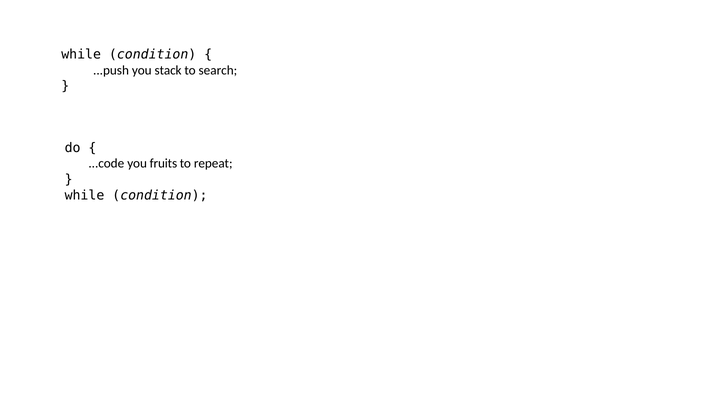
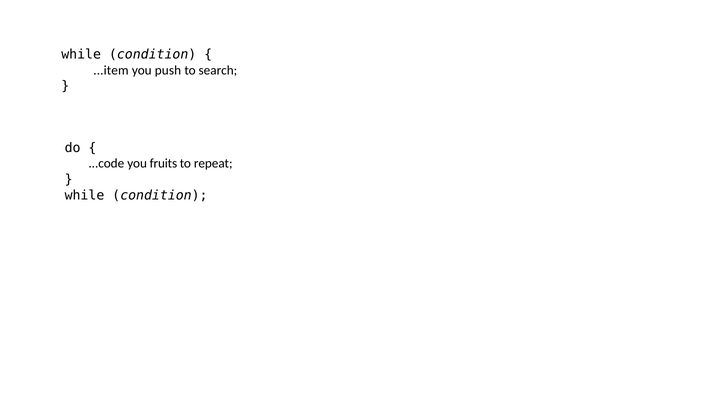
...push: ...push -> ...item (111, 70)
stack: stack -> push (168, 70)
